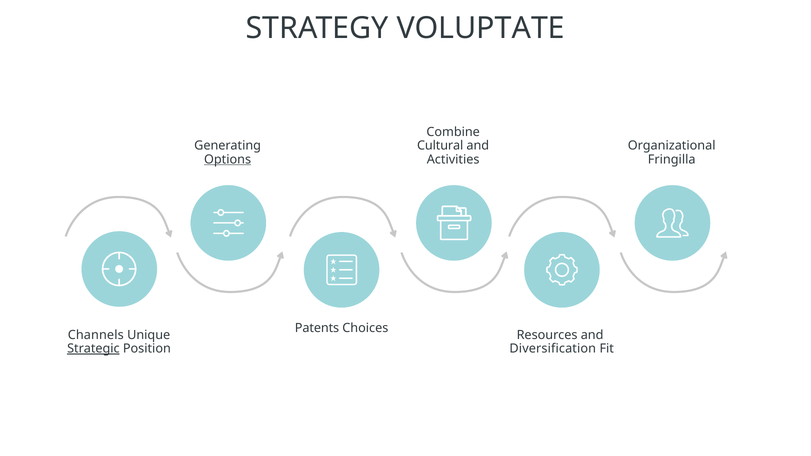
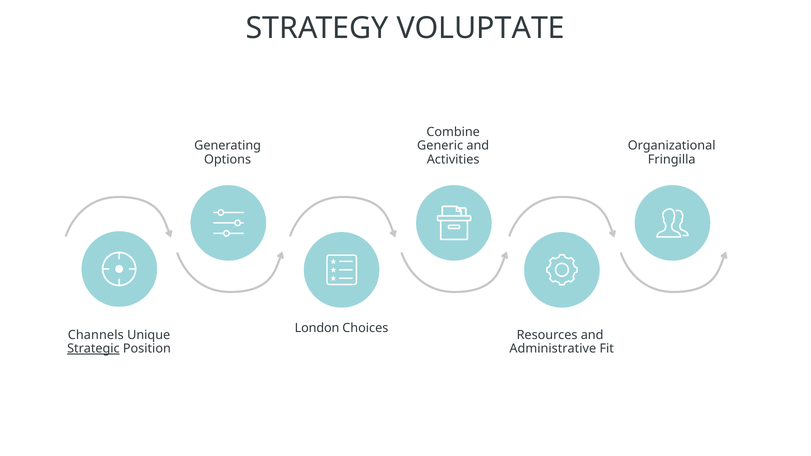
Cultural: Cultural -> Generic (440, 146)
Options underline: present -> none (228, 159)
Patents: Patents -> London (317, 328)
Diversification: Diversification -> Administrative (553, 349)
